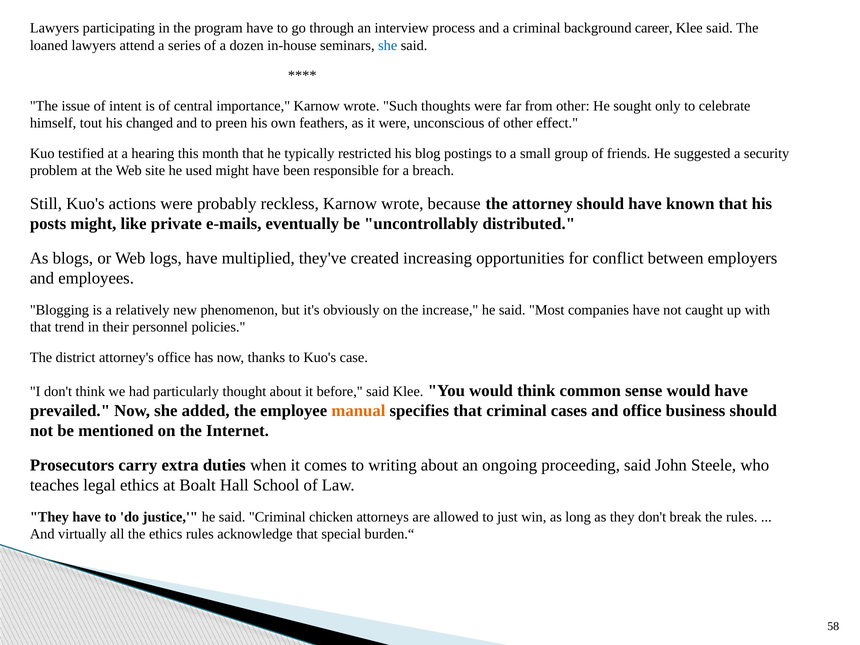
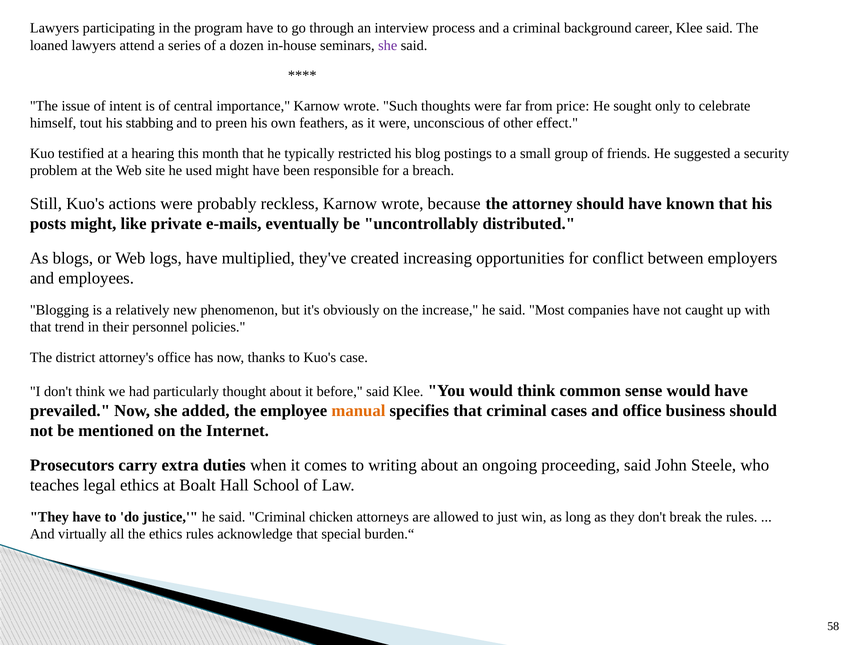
she colour: blue -> purple (388, 45)
from other: other -> price (573, 106)
changed: changed -> stabbing (150, 123)
